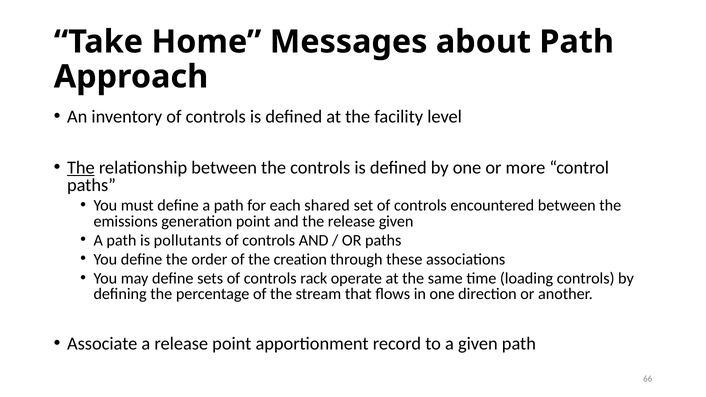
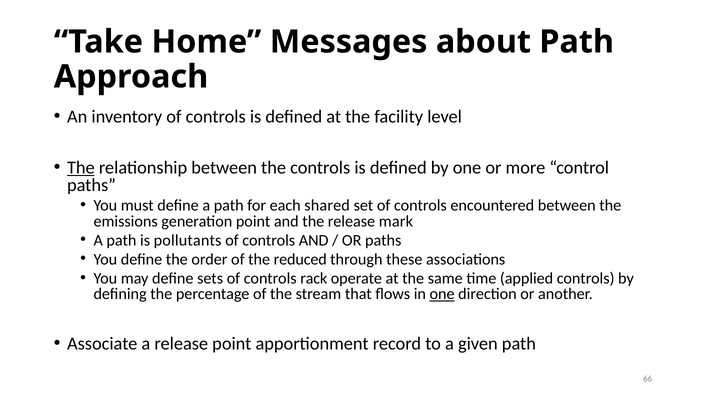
release given: given -> mark (396, 221)
creation: creation -> reduced (300, 259)
loading: loading -> applied (527, 278)
one underline: none -> present (442, 294)
